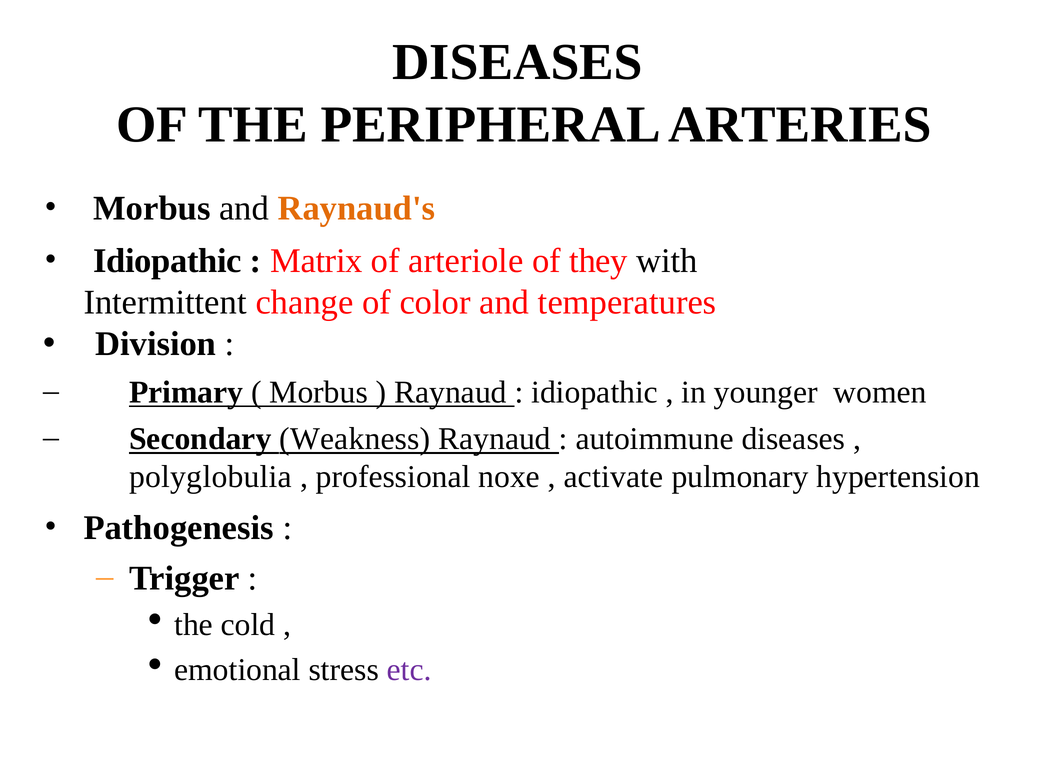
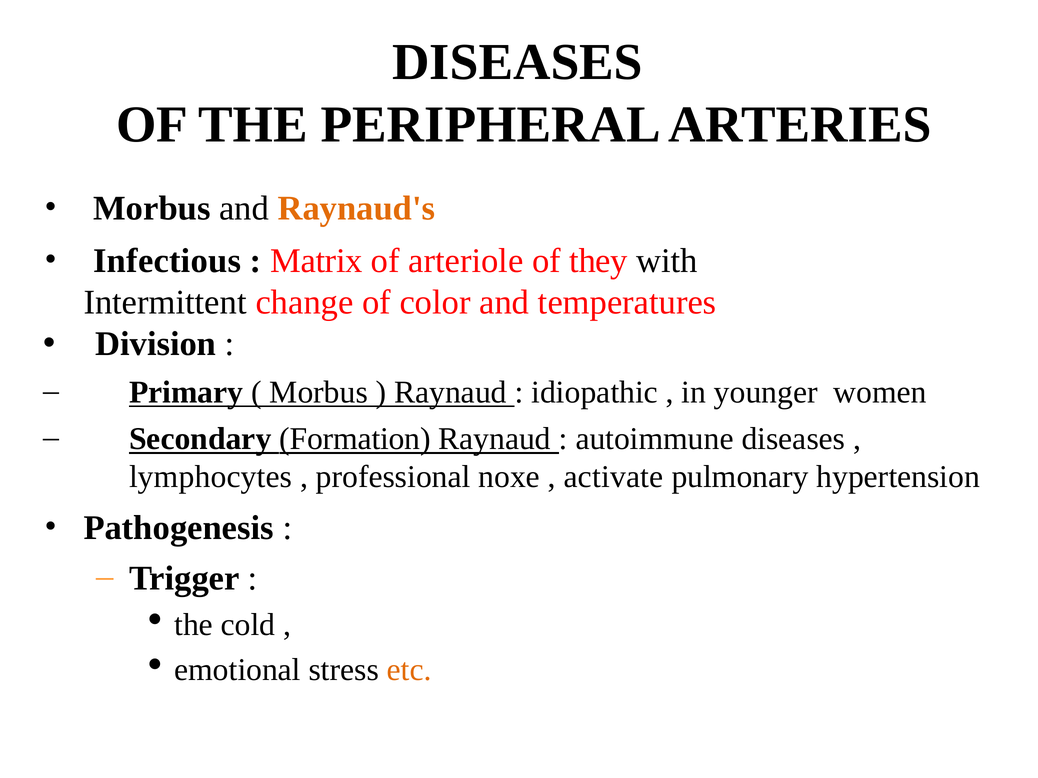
Idiopathic: Idiopathic -> Infectious (167, 261)
Weakness: Weakness -> Formation (355, 439)
polyglobulia: polyglobulia -> lymphocytes (211, 477)
etc colour: purple -> orange (409, 670)
